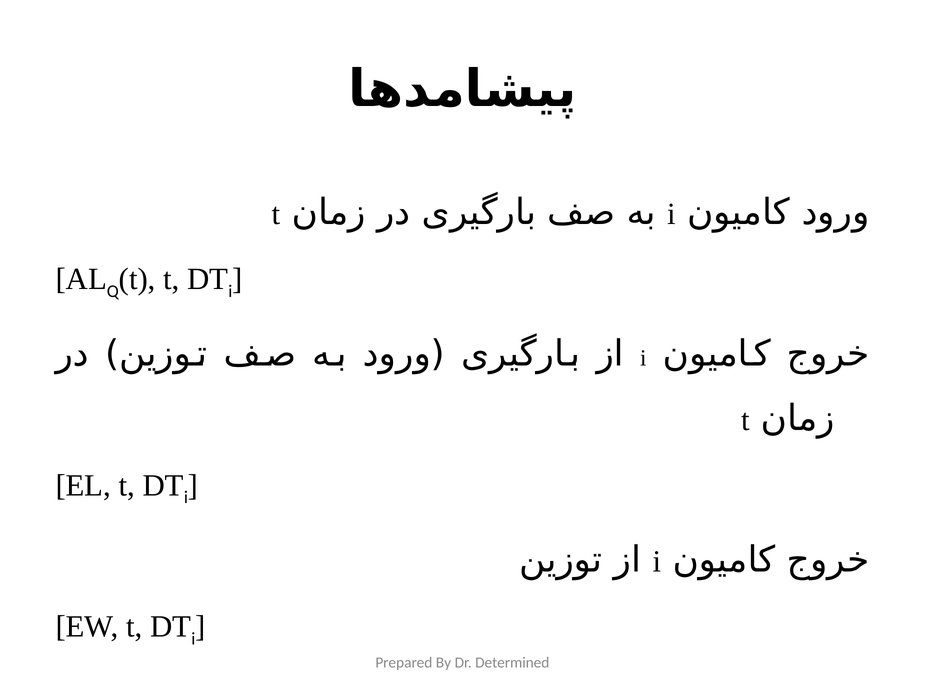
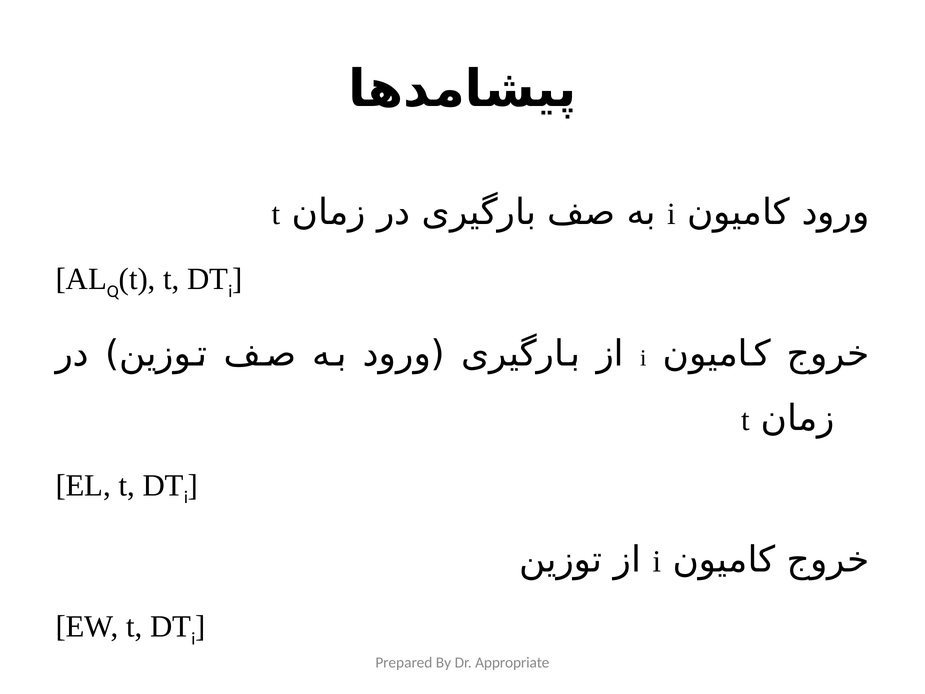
Determined: Determined -> Appropriate (512, 663)
